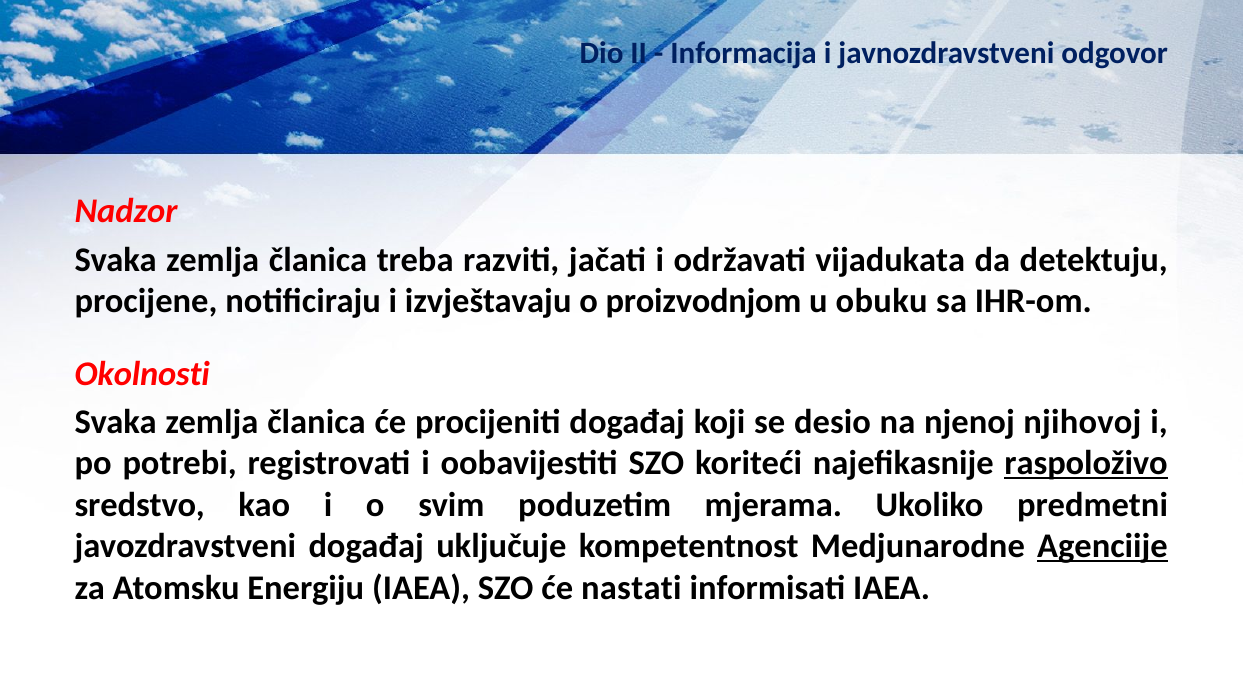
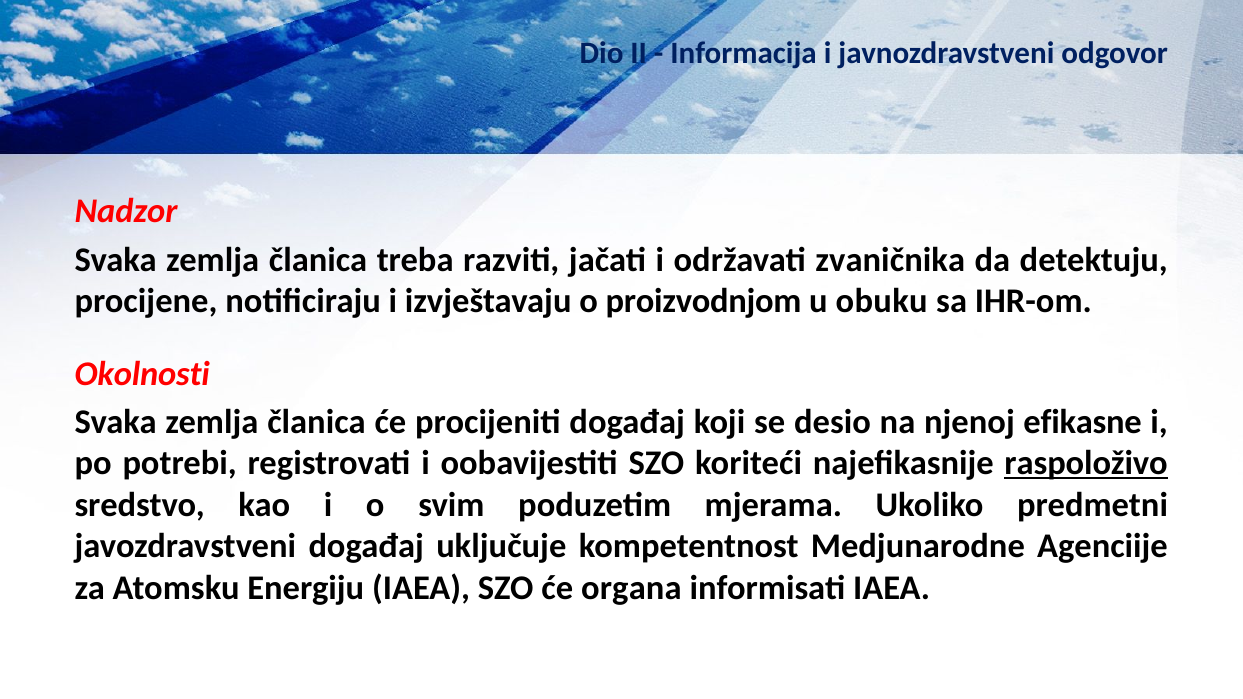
vijadukata: vijadukata -> zvaničnika (890, 260)
njihovoj: njihovoj -> efikasne (1083, 422)
Agenciije underline: present -> none (1103, 546)
nastati: nastati -> organa (631, 588)
